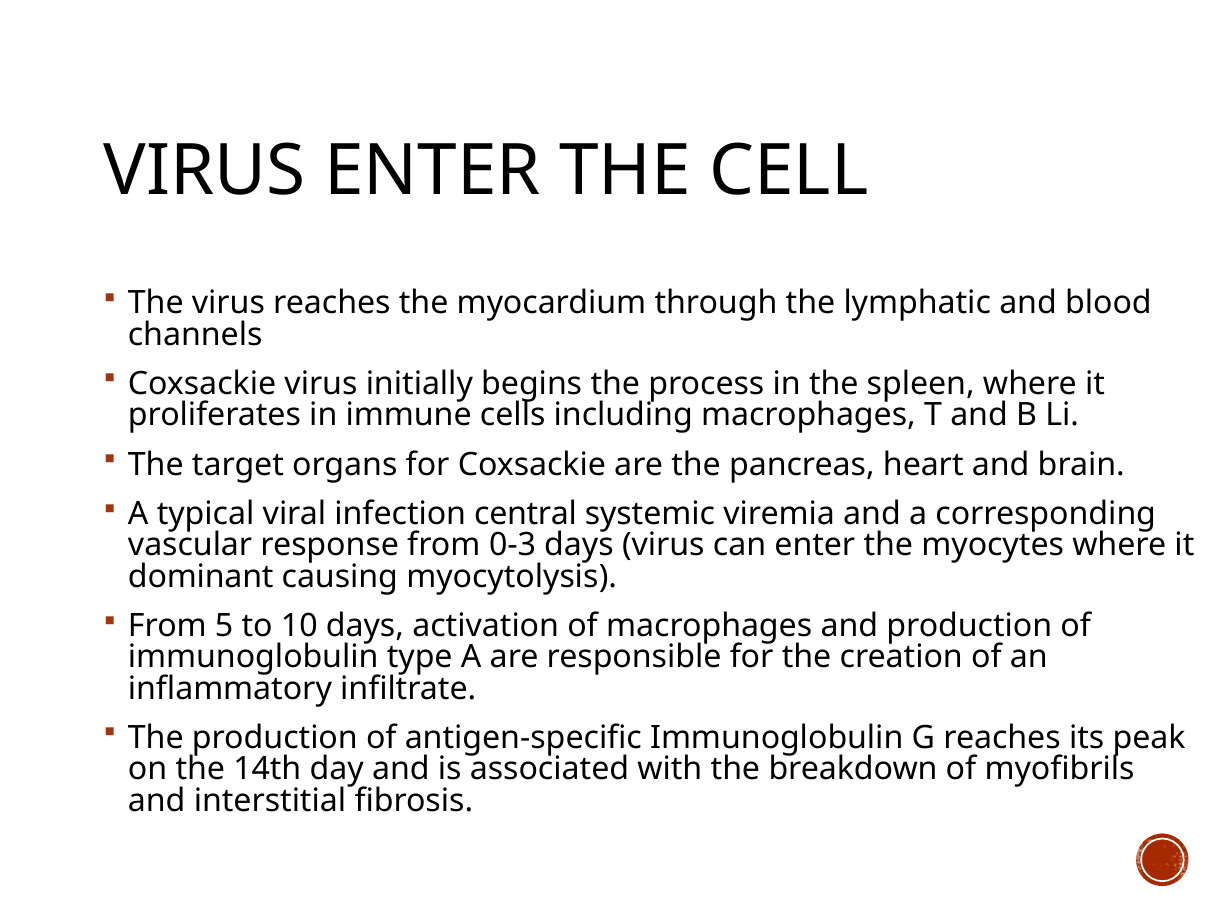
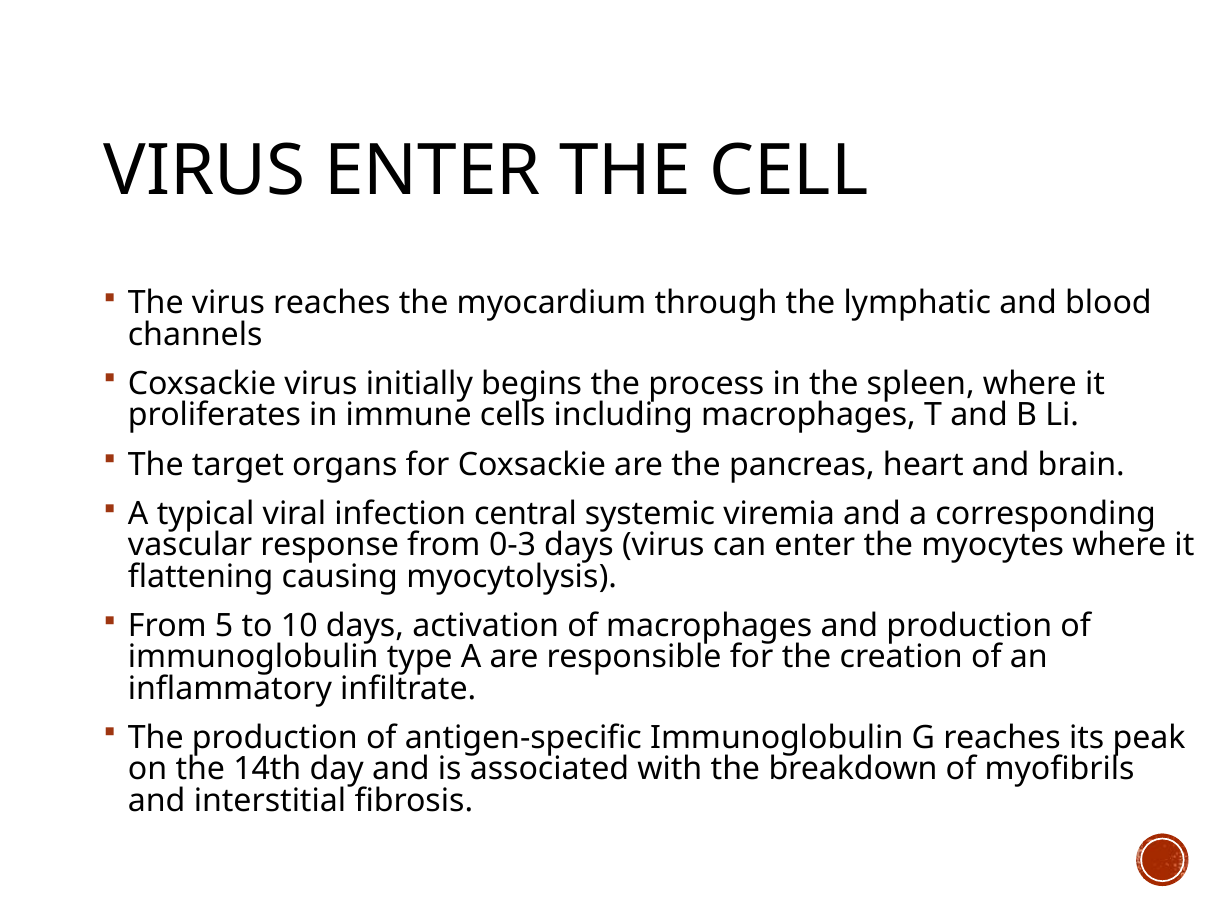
dominant: dominant -> flattening (201, 577)
